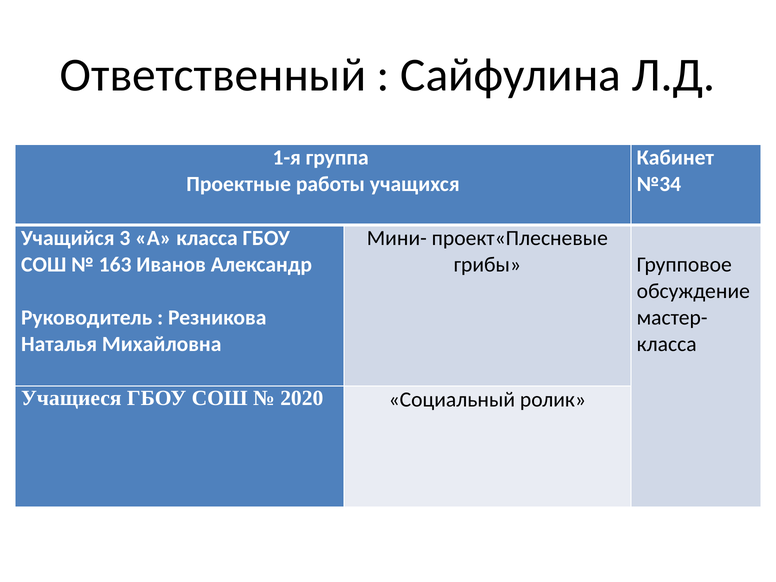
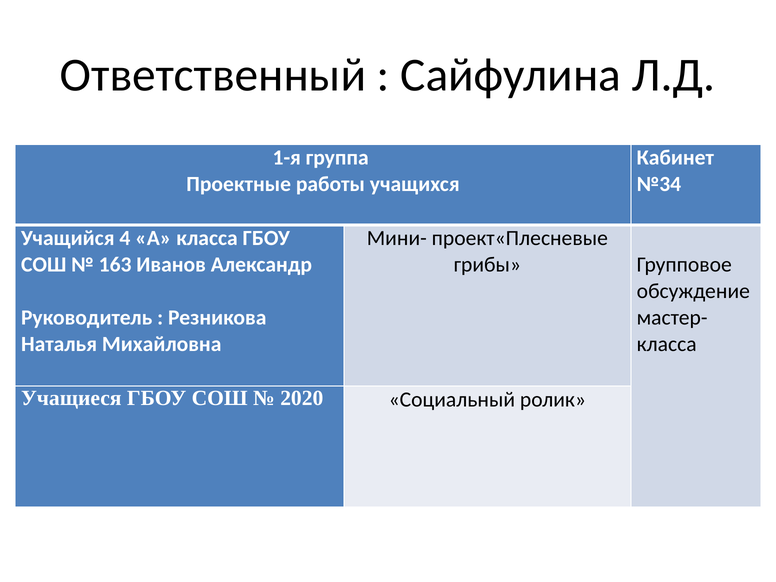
3: 3 -> 4 (125, 238)
